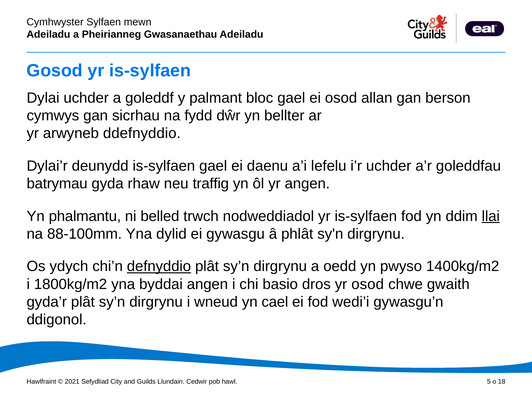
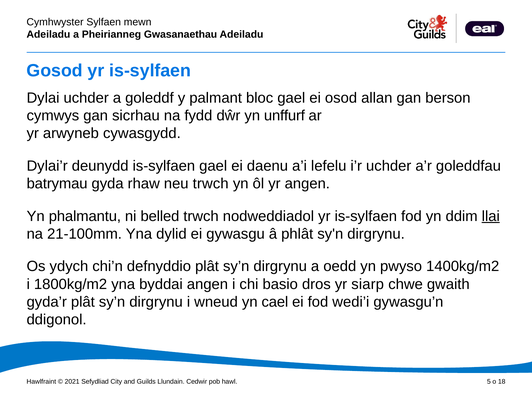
bellter: bellter -> unffurf (284, 116)
ddefnyddio: ddefnyddio -> cywasgydd (142, 133)
neu traffig: traffig -> trwch (211, 184)
88-100mm: 88-100mm -> 21-100mm (85, 234)
defnyddio underline: present -> none (159, 266)
yr osod: osod -> siarp (368, 284)
